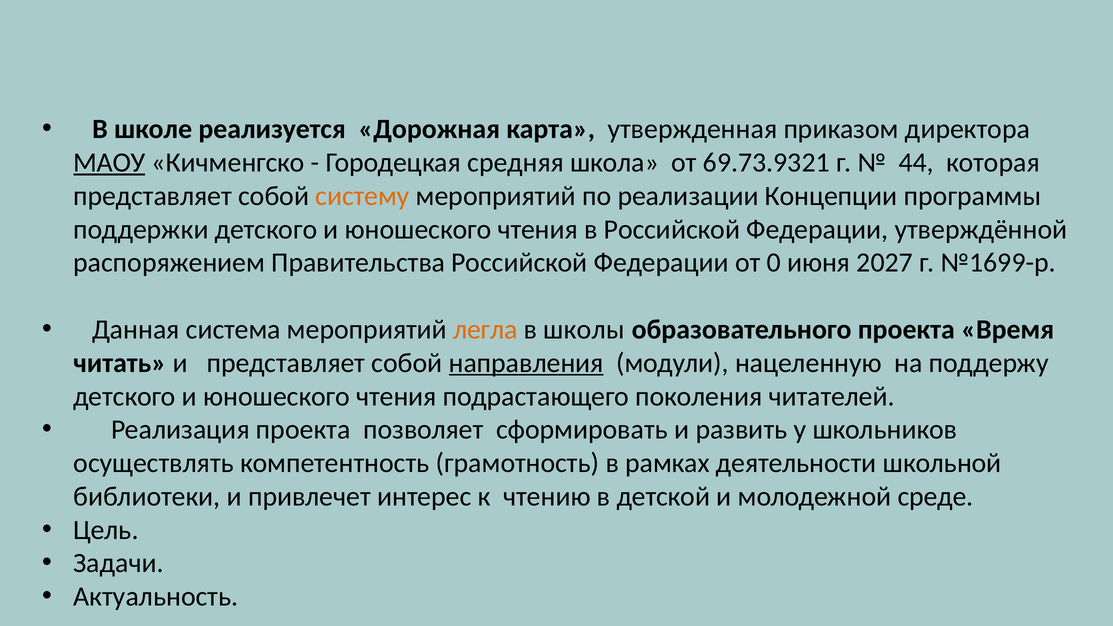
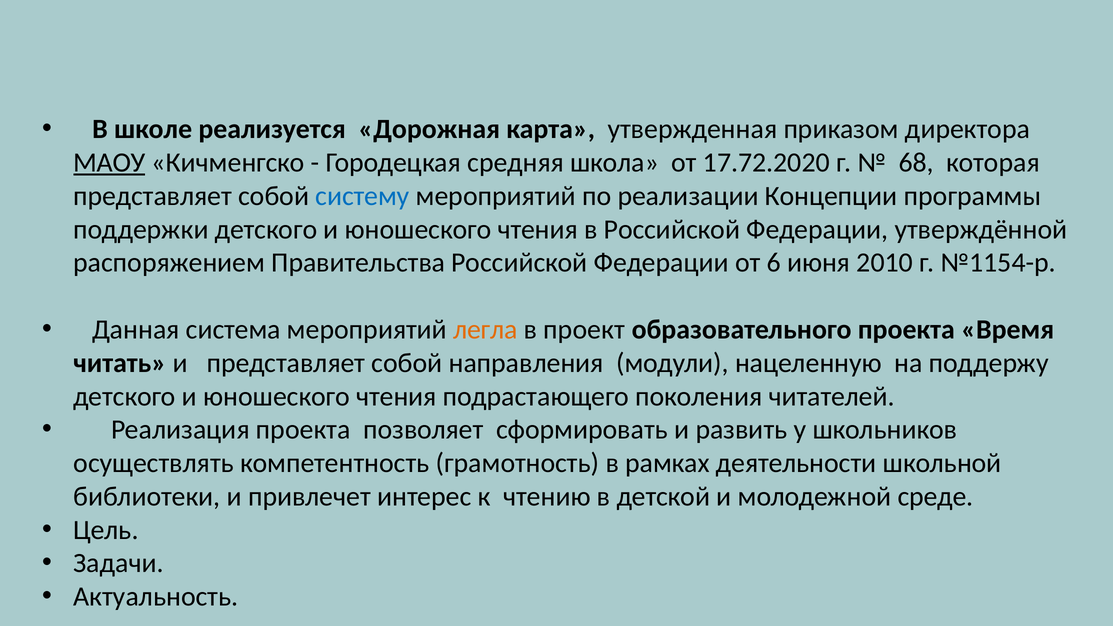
69.73.9321: 69.73.9321 -> 17.72.2020 (766, 163)
44: 44 -> 68 (916, 163)
систему colour: orange -> blue (362, 196)
0: 0 -> 6 (774, 263)
2027: 2027 -> 2010 (885, 263)
№1699-р: №1699-р -> №1154-р (998, 263)
школы: школы -> проект (584, 330)
направления underline: present -> none (526, 363)
